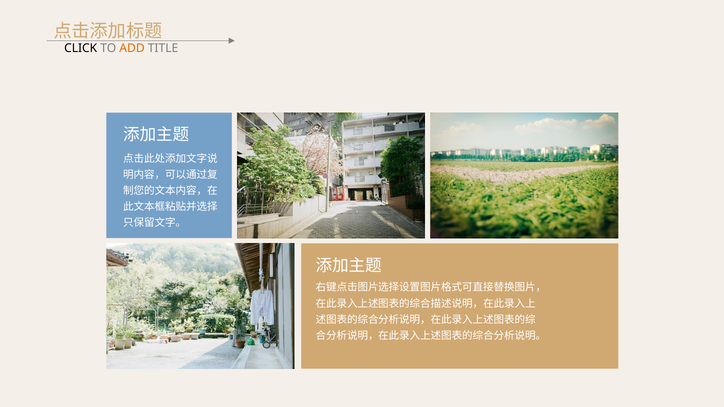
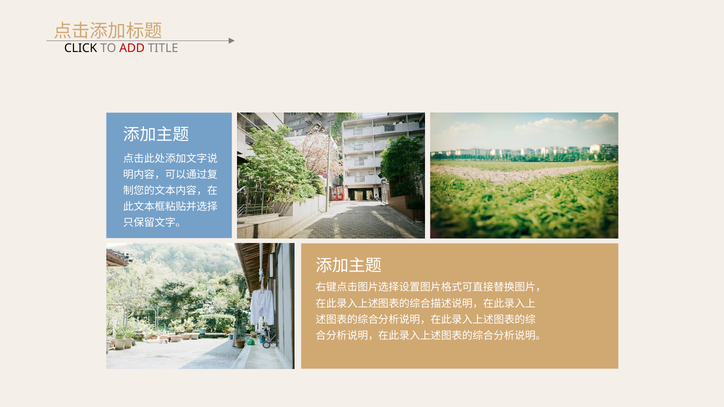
ADD colour: orange -> red (132, 48)
